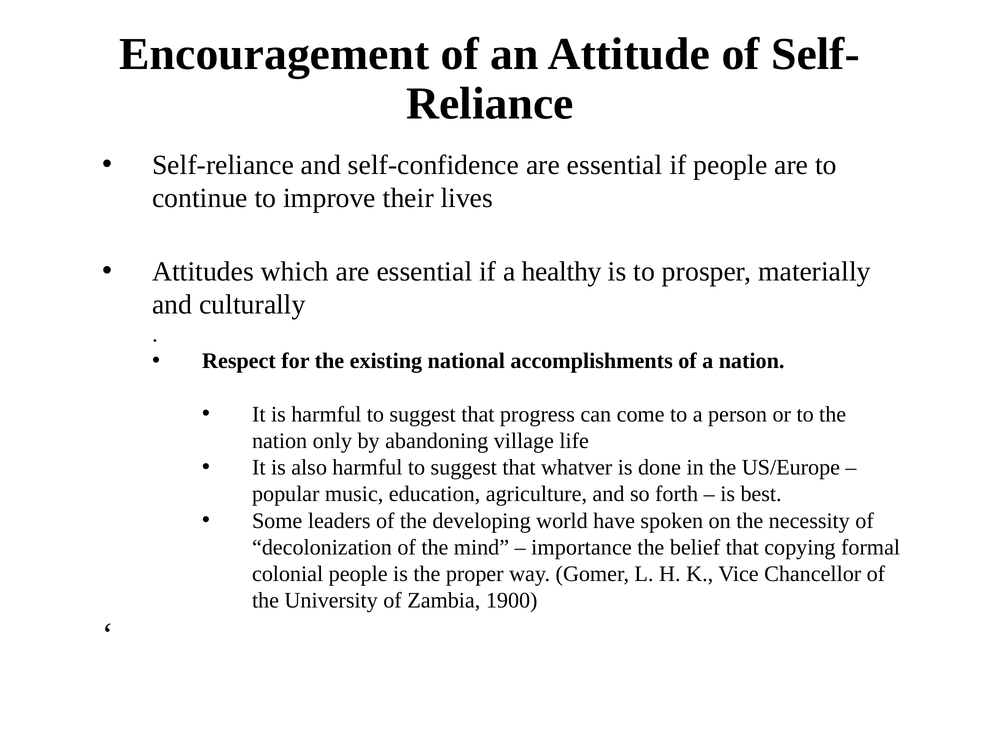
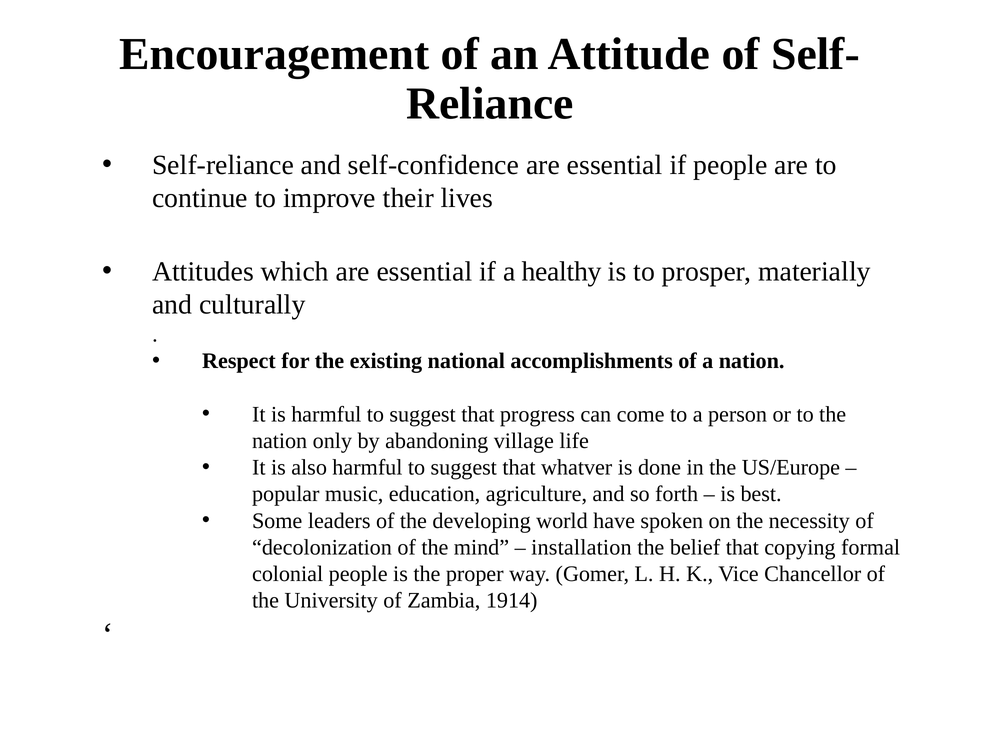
importance: importance -> installation (581, 548)
1900: 1900 -> 1914 (512, 601)
